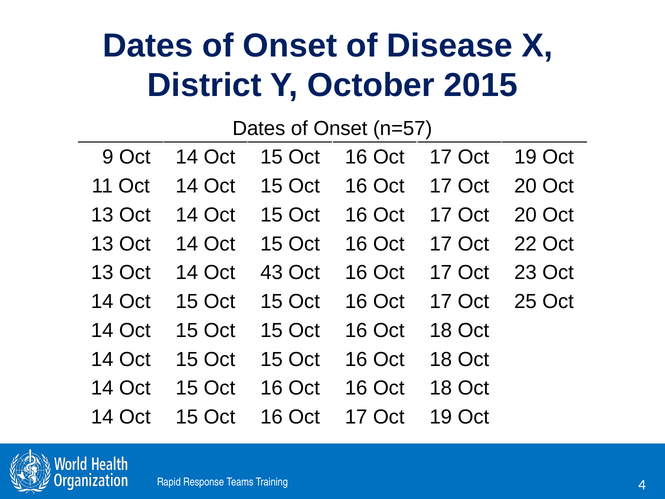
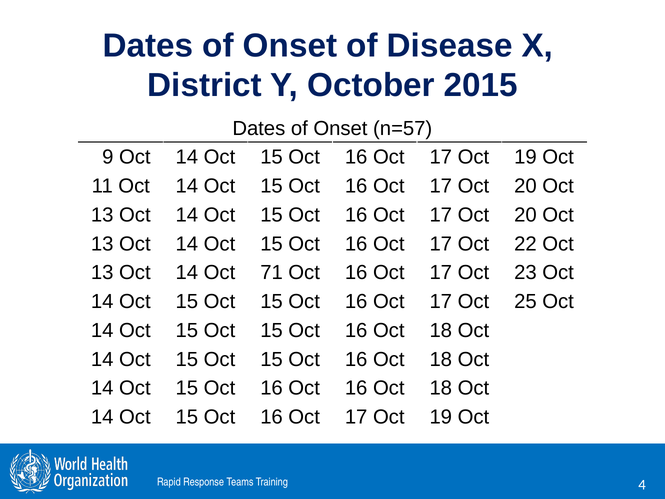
43: 43 -> 71 (272, 273)
